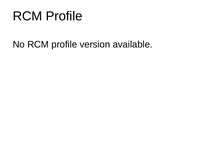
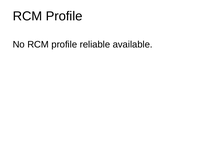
version: version -> reliable (95, 44)
